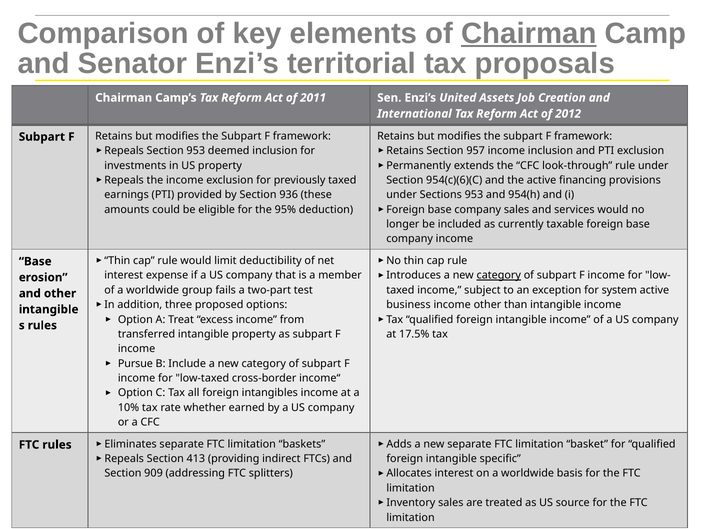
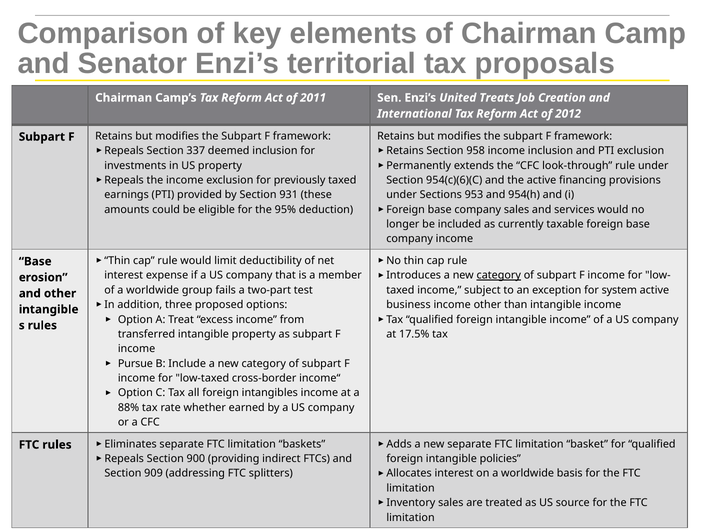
Chairman underline: present -> none (529, 33)
Assets: Assets -> Treats (497, 98)
Section 953: 953 -> 337 (196, 151)
957: 957 -> 958 (476, 151)
936: 936 -> 931 (289, 195)
10%: 10% -> 88% (129, 407)
413: 413 -> 900 (196, 459)
specific: specific -> policies (500, 459)
